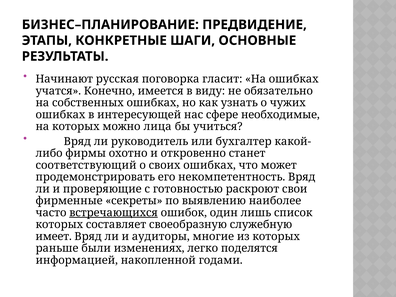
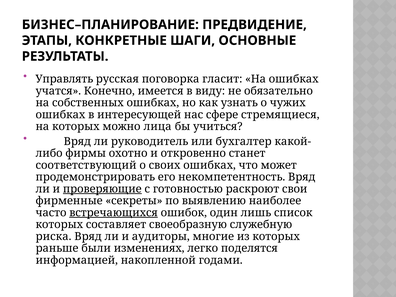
Начинают: Начинают -> Управлять (64, 79)
необходимые: необходимые -> стремящиеся (280, 115)
проверяющие underline: none -> present (102, 189)
имеет: имеет -> риска (54, 236)
